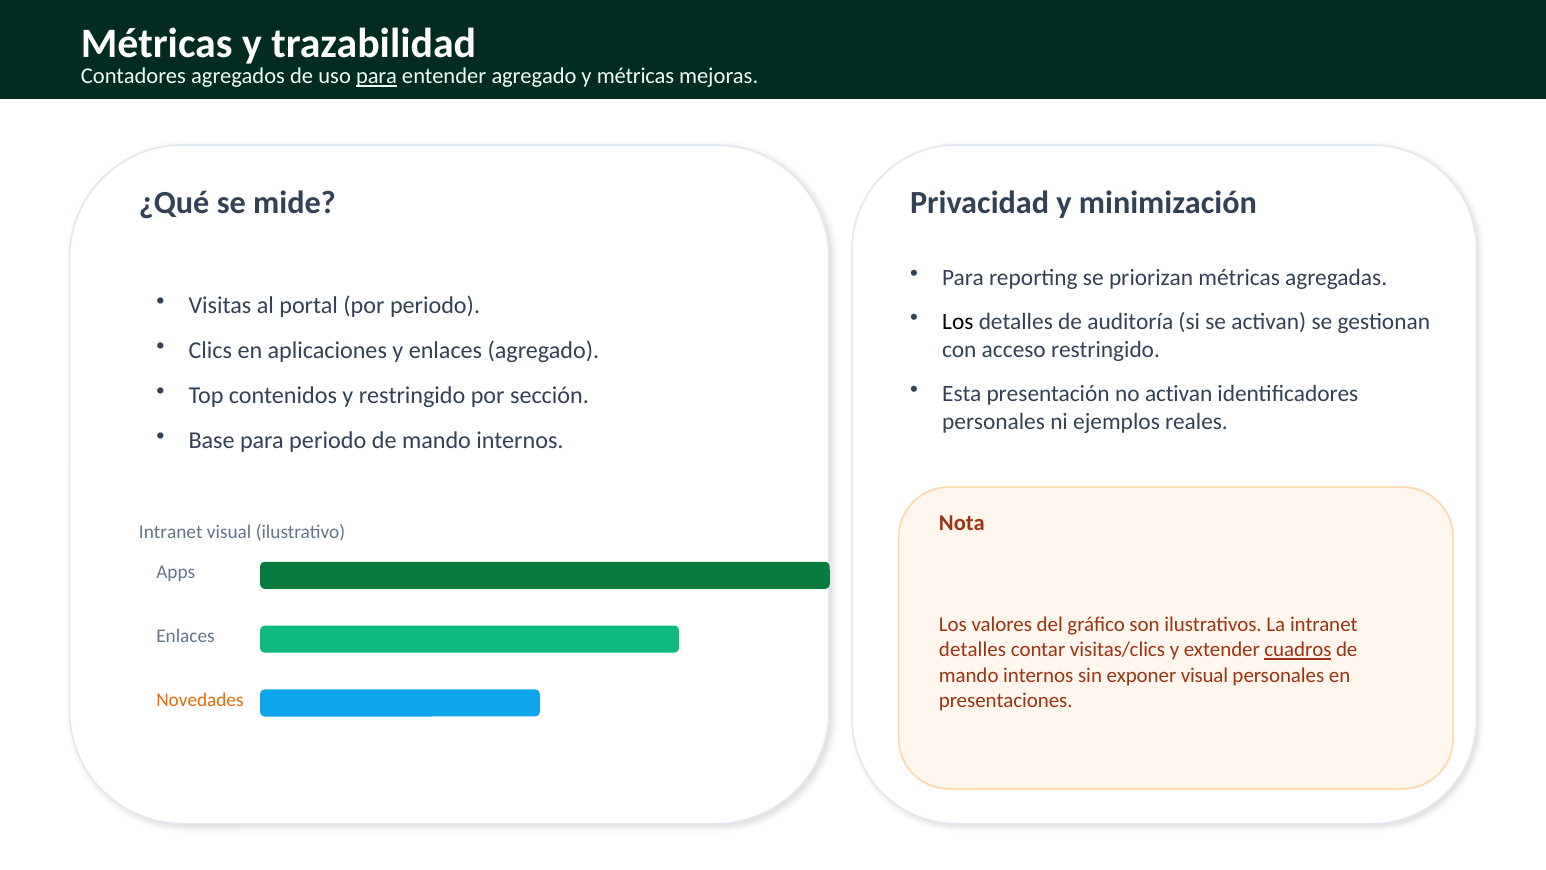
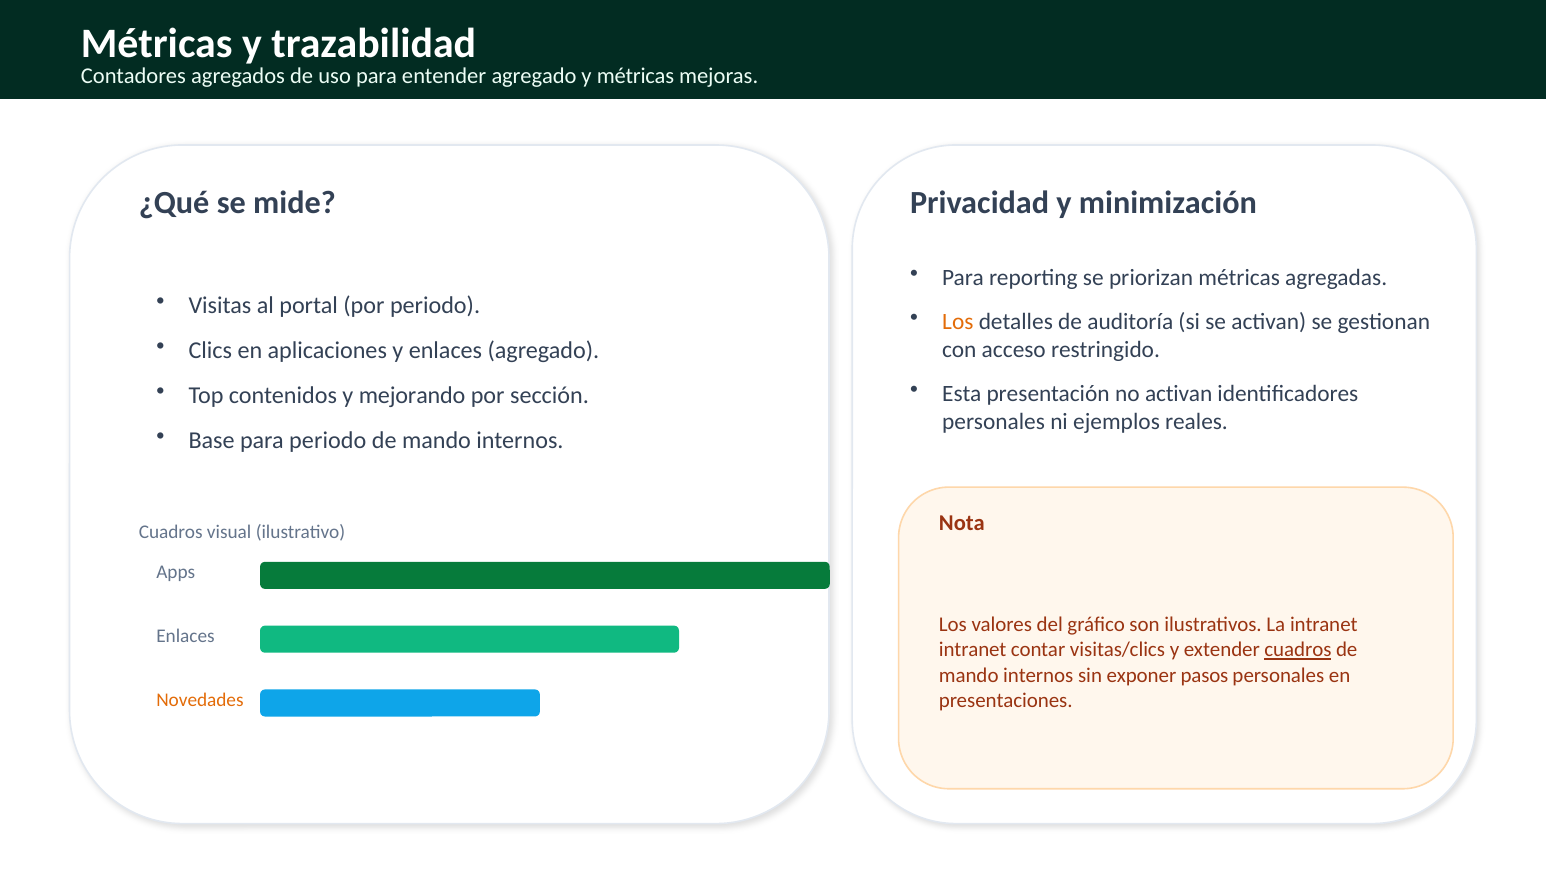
para underline: present -> none (377, 76)
Los colour: black -> orange (958, 321)
y restringido: restringido -> mejorando (412, 395)
Intranet: Intranet -> Cuadros (171, 532)
detalles: detalles -> intranet (973, 650)
exponer visual: visual -> pasos (1205, 675)
